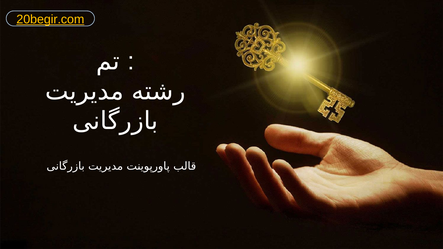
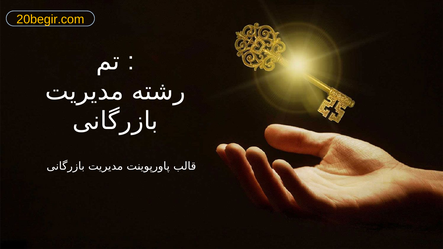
20begir.com underline: present -> none (50, 19)
